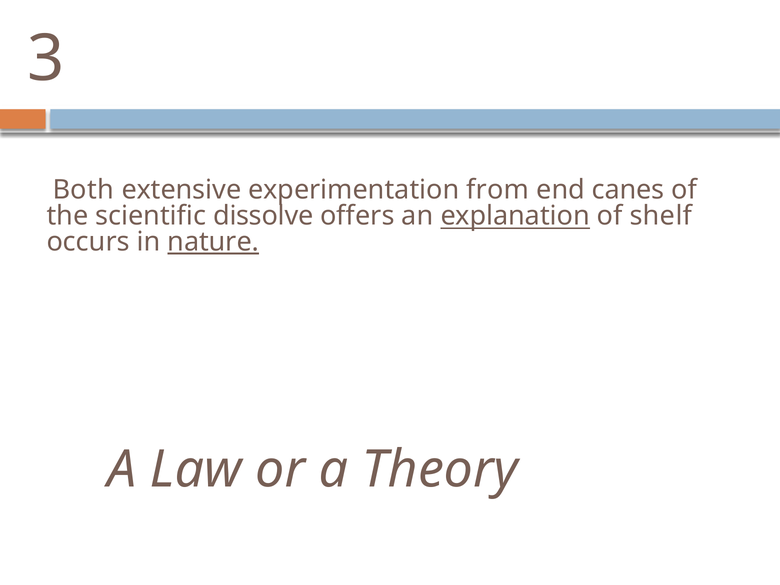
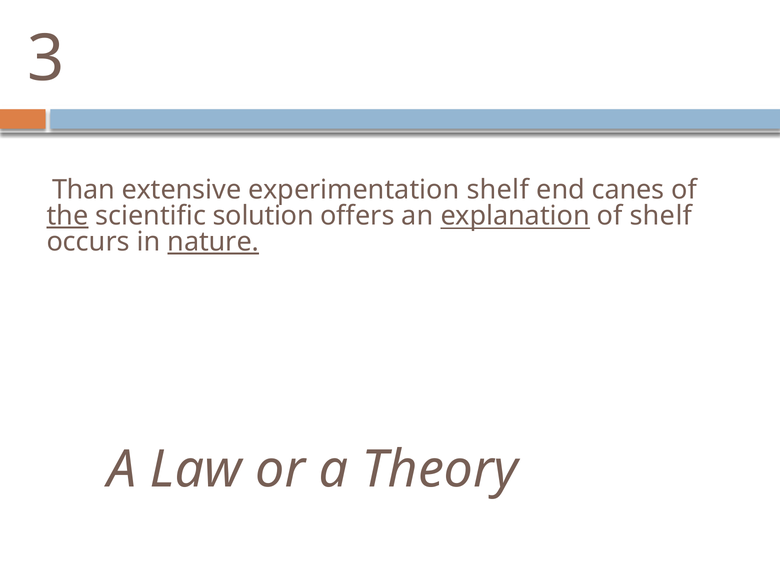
Both: Both -> Than (83, 190)
experimentation from: from -> shelf (498, 190)
the underline: none -> present (68, 216)
dissolve: dissolve -> solution (263, 216)
